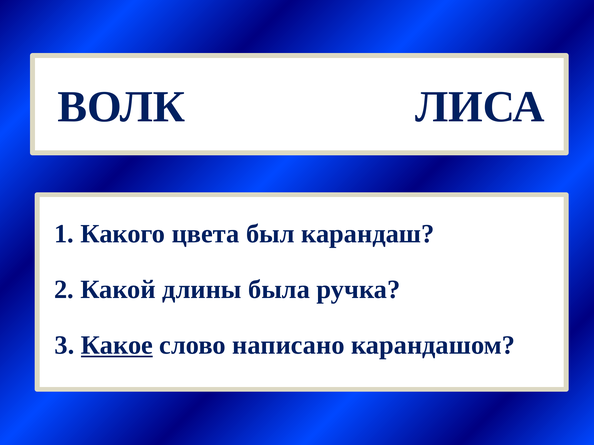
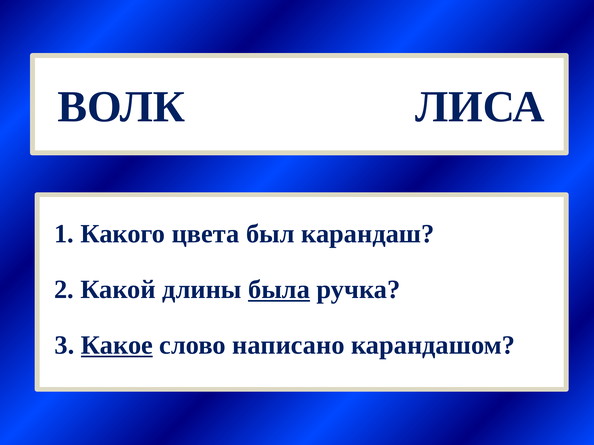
была underline: none -> present (279, 290)
